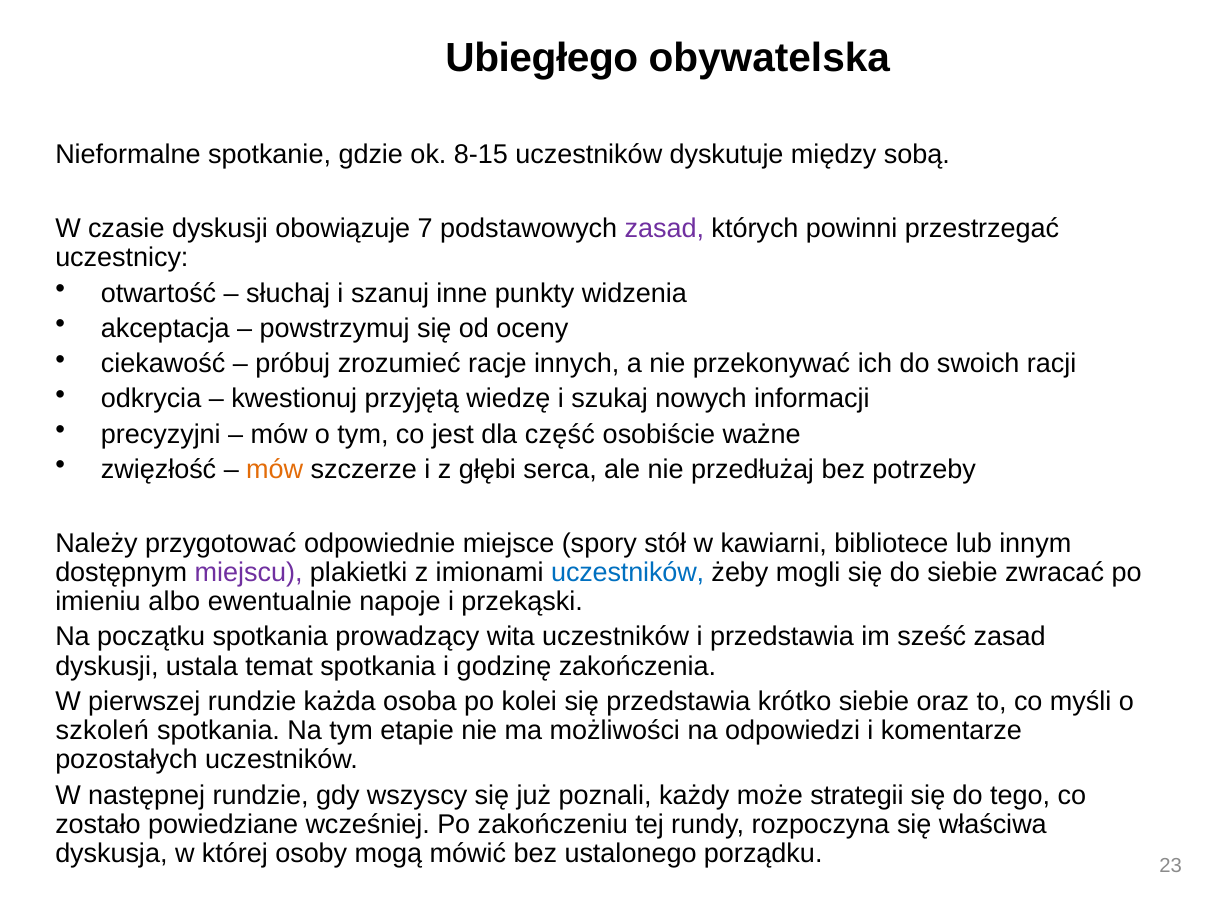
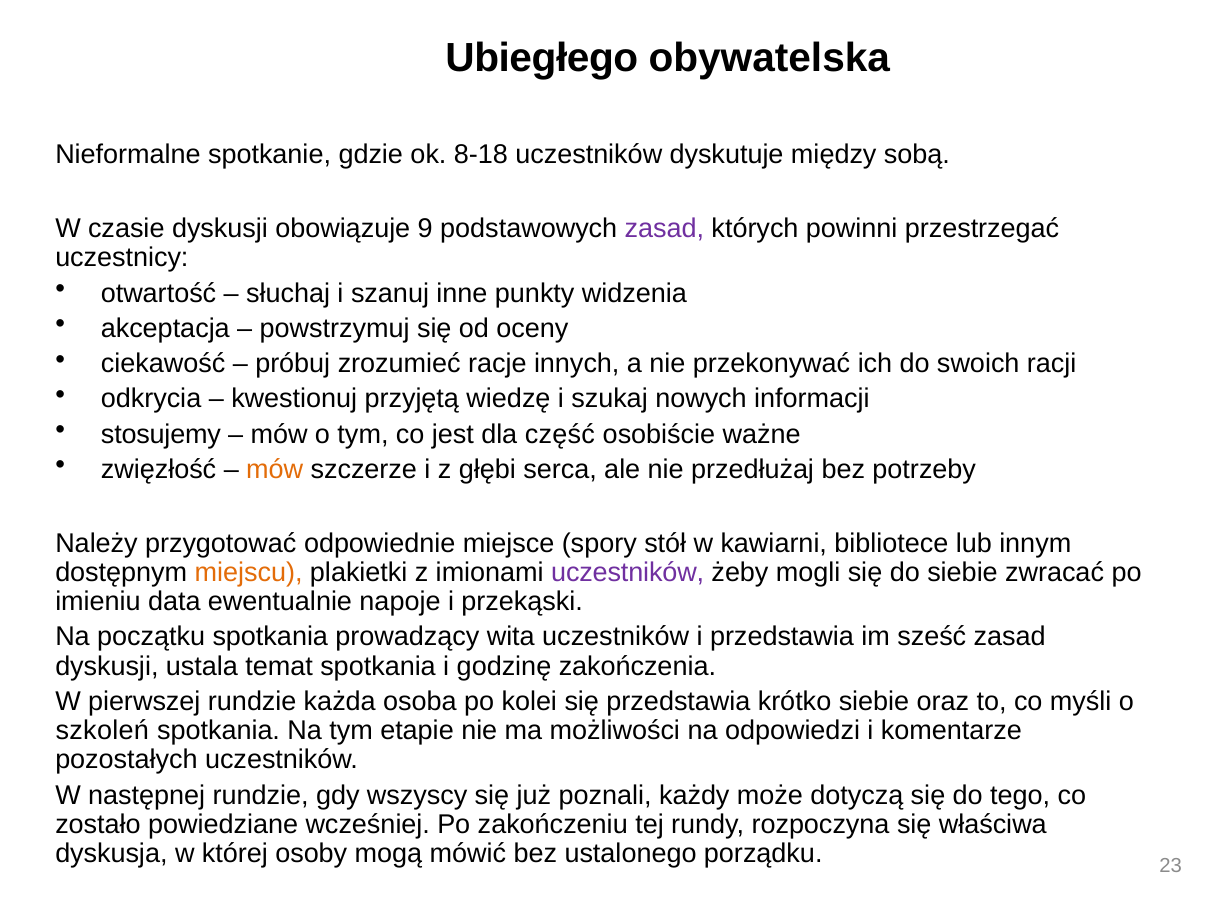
8-15: 8-15 -> 8-18 (481, 155)
7: 7 -> 9 (425, 229)
precyzyjni: precyzyjni -> stosujemy (161, 434)
miejscu colour: purple -> orange (249, 572)
uczestników colour: blue -> purple (628, 572)
albo: albo -> data (174, 601)
strategii: strategii -> dotyczą (857, 795)
